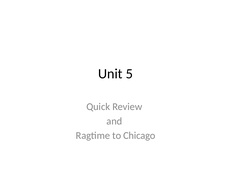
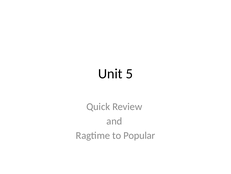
Chicago: Chicago -> Popular (139, 135)
